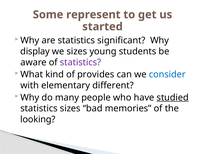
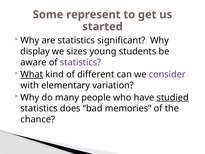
What underline: none -> present (32, 74)
provides: provides -> different (96, 74)
consider colour: blue -> purple (167, 74)
different: different -> variation (113, 85)
statistics sizes: sizes -> does (70, 108)
looking: looking -> chance (38, 119)
